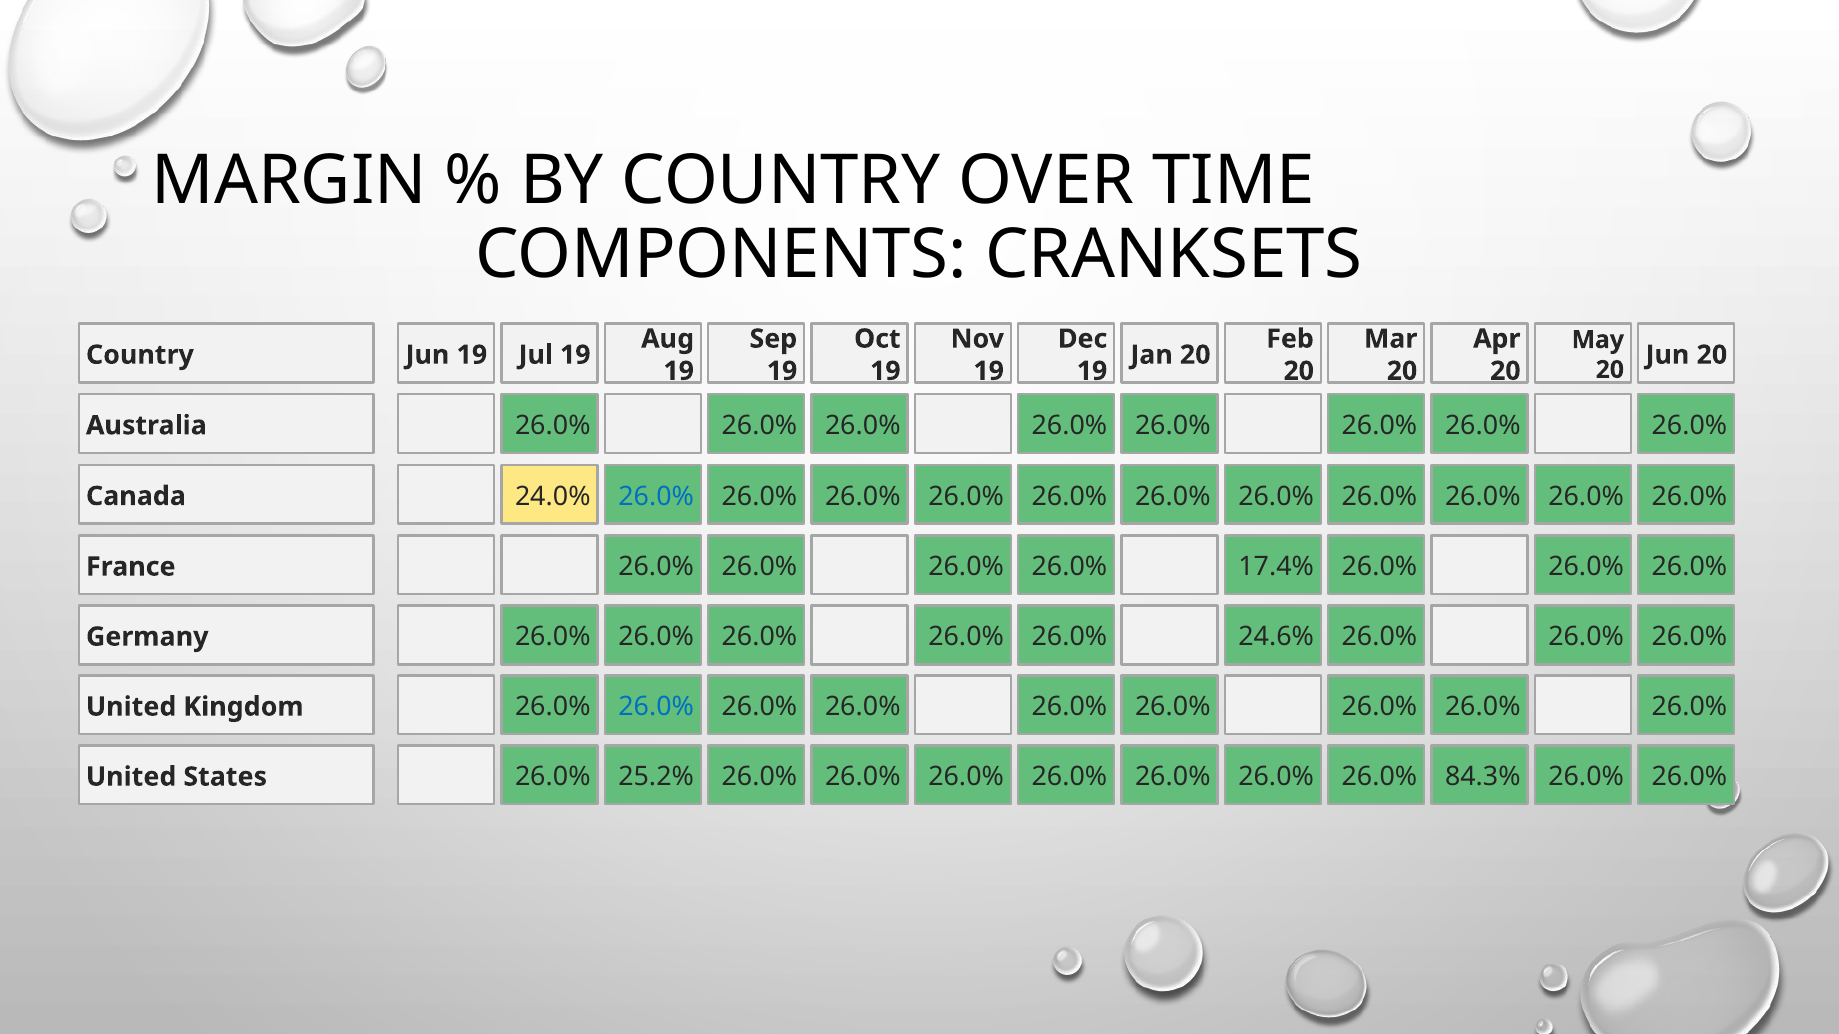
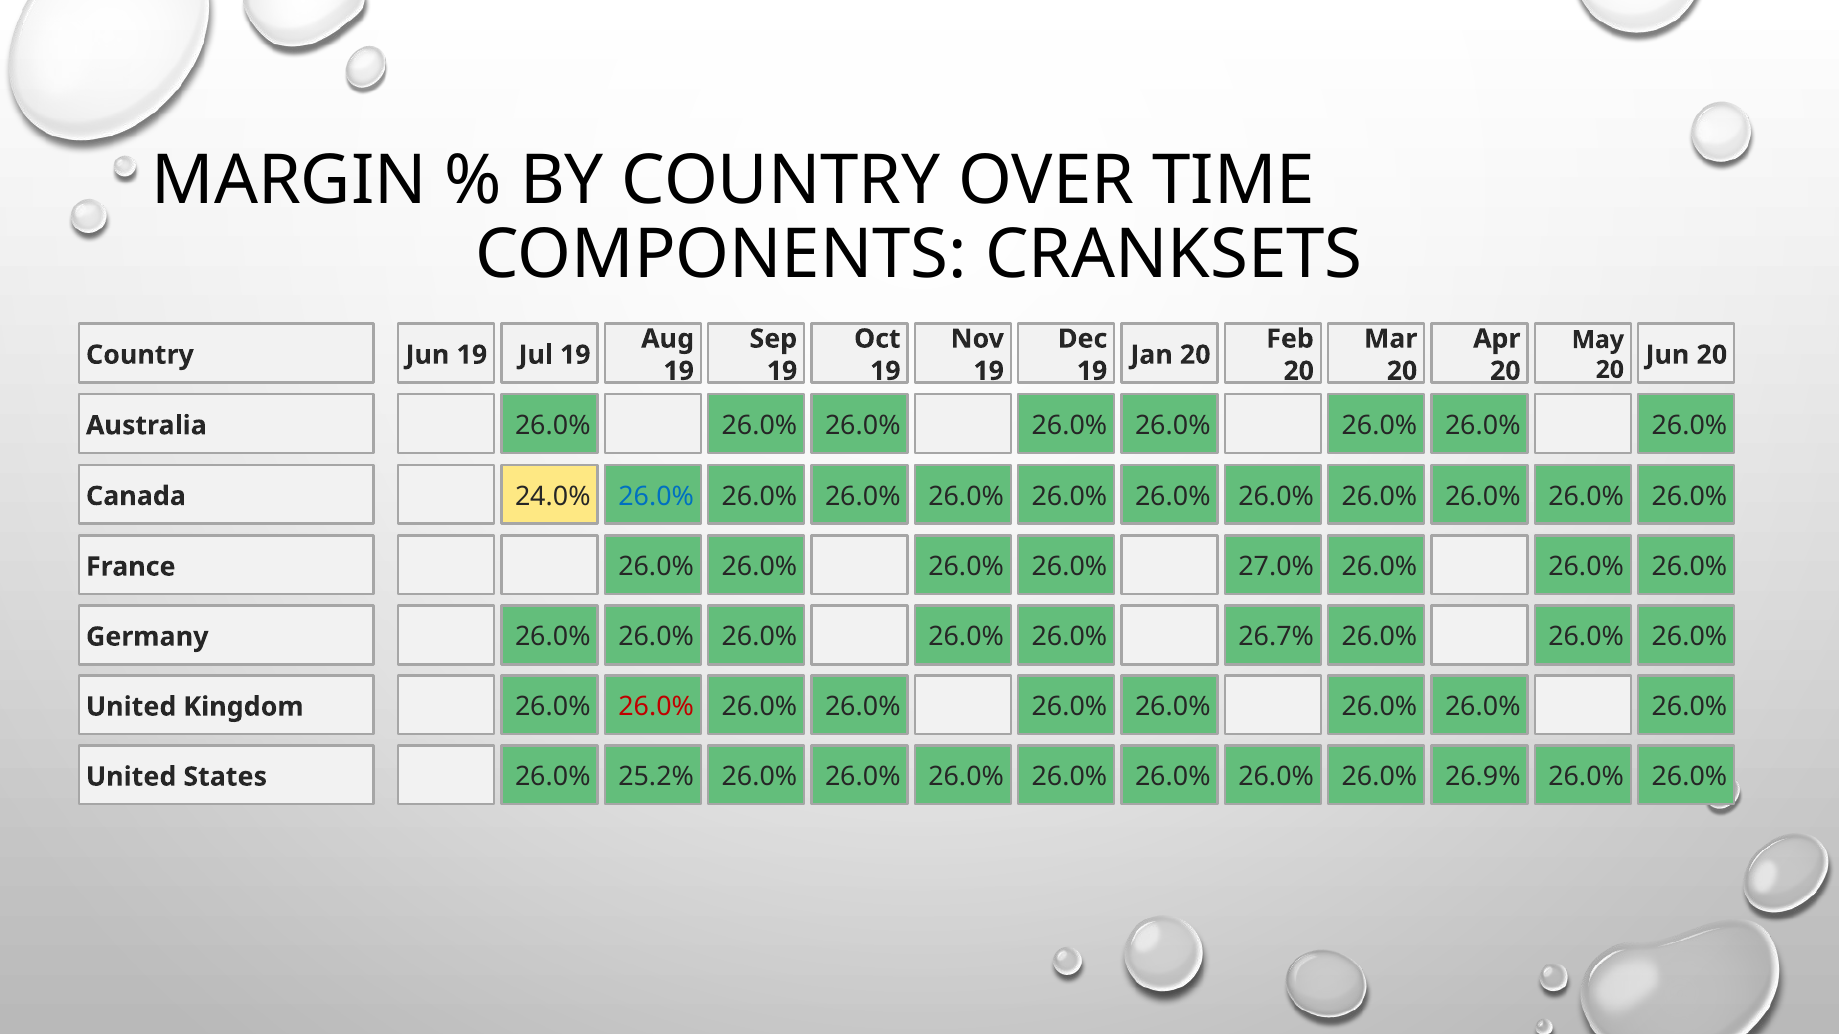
17.4%: 17.4% -> 27.0% (1276, 567)
24.6%: 24.6% -> 26.7% (1276, 637)
26.0% colour: blue -> red (656, 707)
84.3%: 84.3% -> 26.9% (1483, 777)
